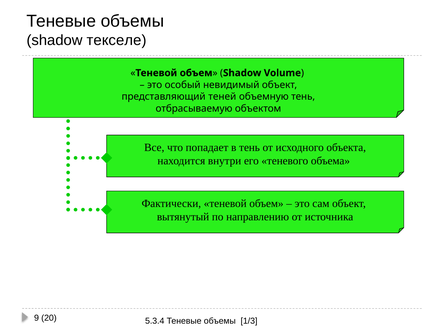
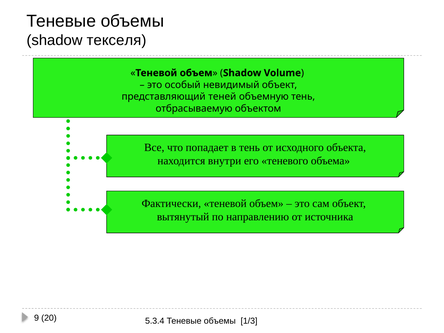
текселе: текселе -> текселя (117, 40)
